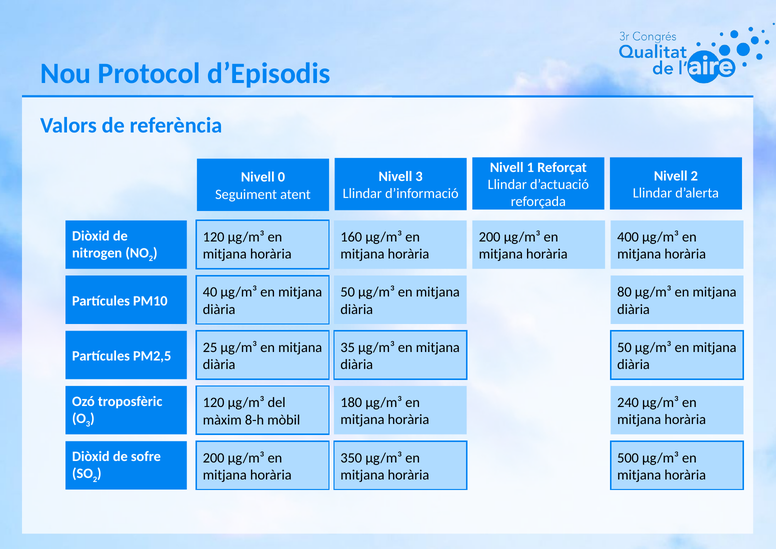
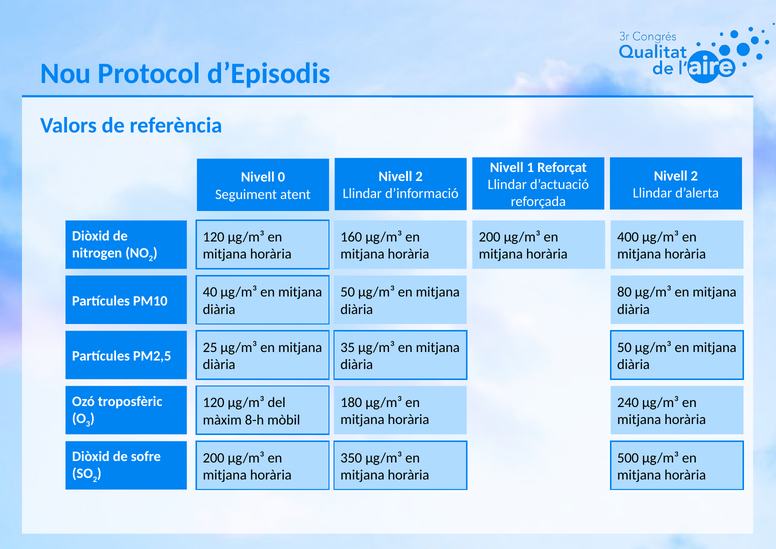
3: 3 -> 2 (419, 176)
